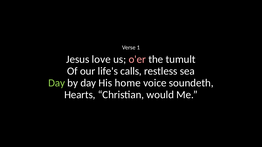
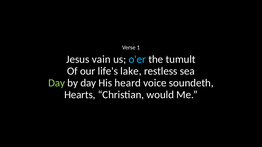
love: love -> vain (101, 60)
o'er colour: pink -> light blue (137, 60)
calls: calls -> lake (131, 71)
home: home -> heard (128, 83)
